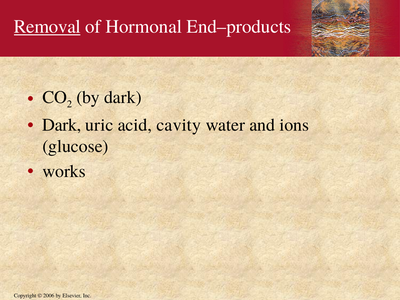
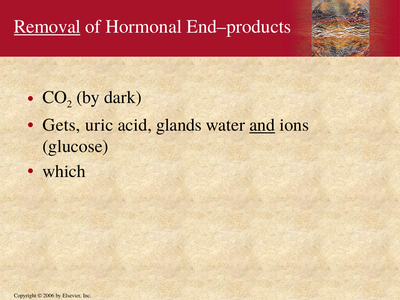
Dark: Dark -> Gets (62, 125)
cavity: cavity -> glands (179, 125)
and underline: none -> present (262, 125)
works: works -> which (64, 171)
